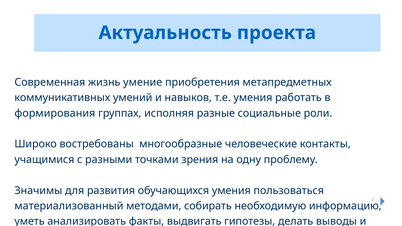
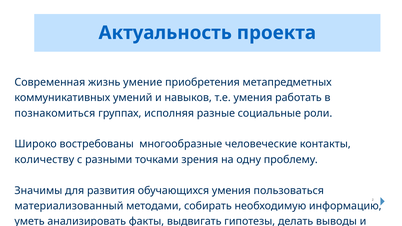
формирования: формирования -> познакомиться (55, 113)
учащимися: учащимися -> количеству (44, 160)
